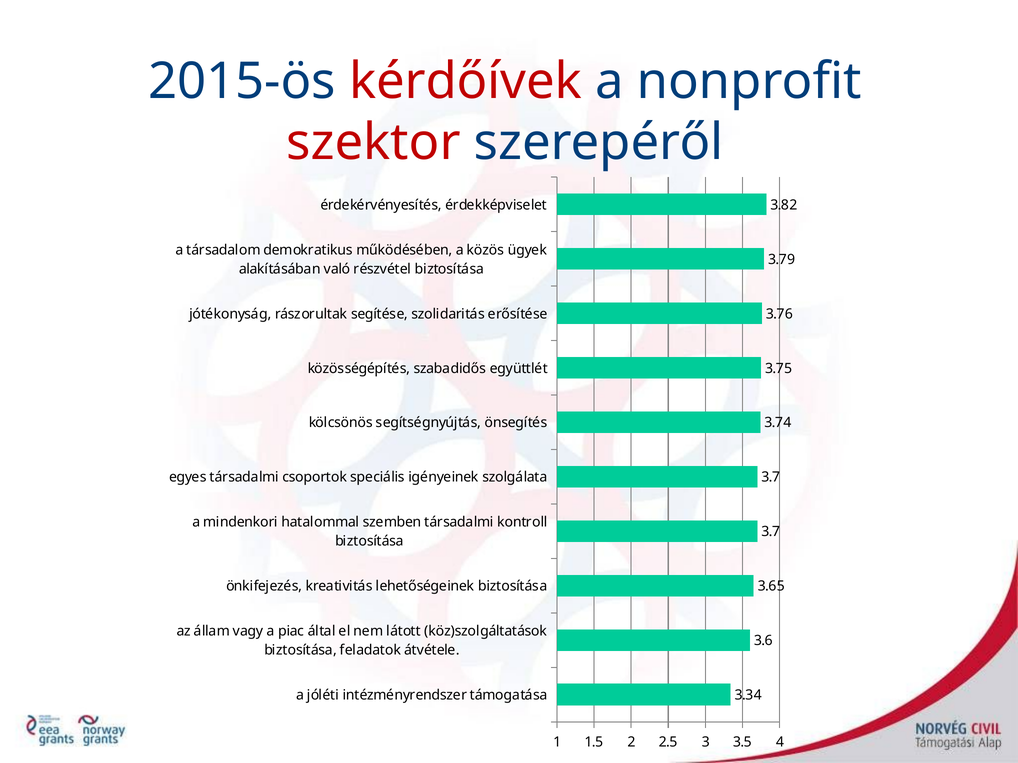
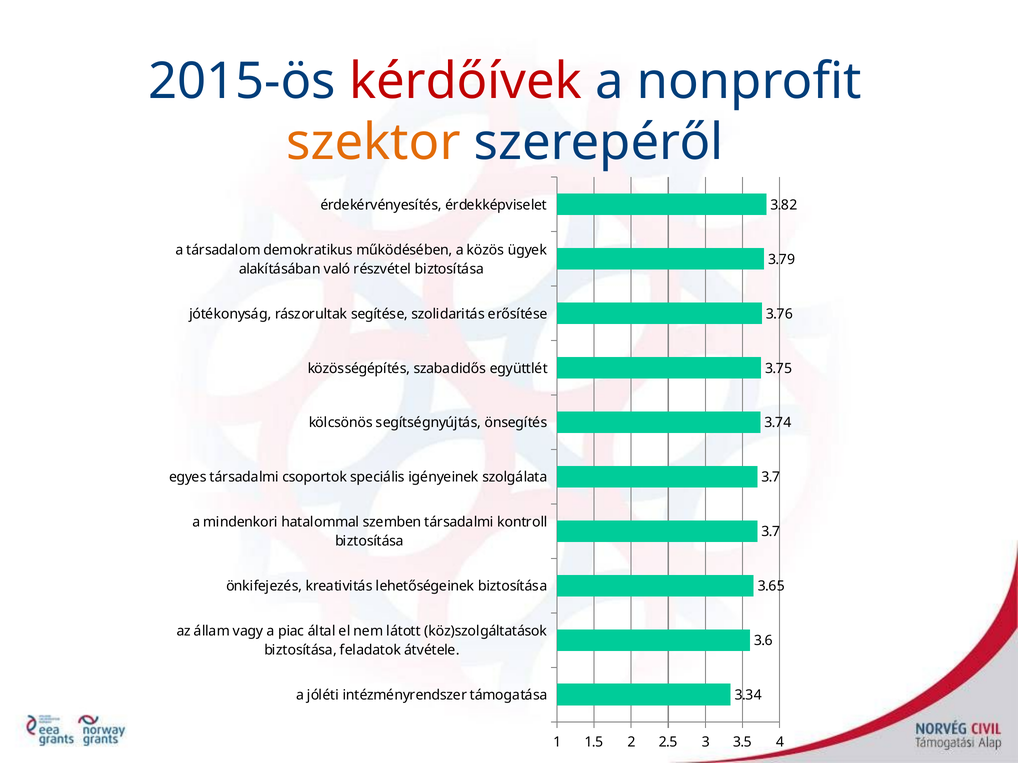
szektor colour: red -> orange (373, 143)
